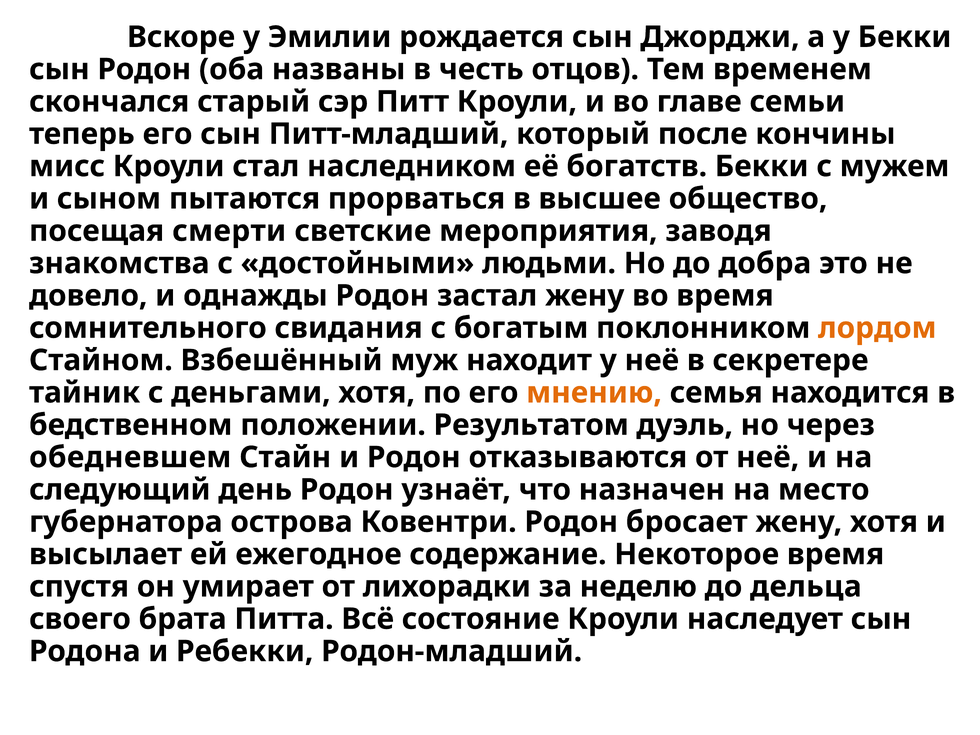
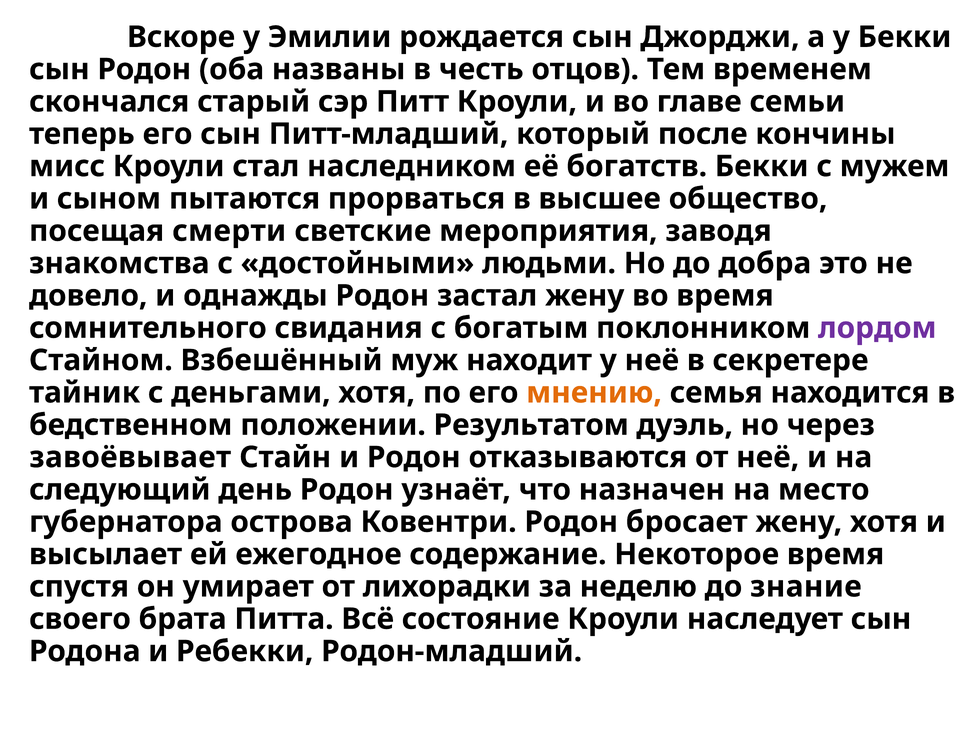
лордом colour: orange -> purple (877, 328)
обедневшем: обедневшем -> завоёвывает (130, 457)
дельца: дельца -> знание (806, 587)
